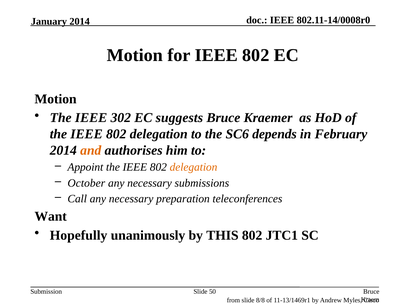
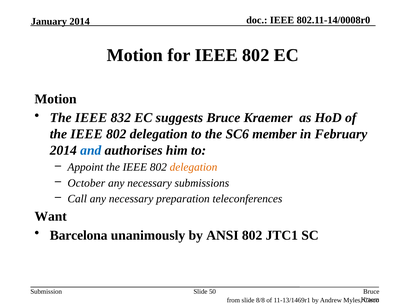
302: 302 -> 832 (121, 118)
depends: depends -> member (275, 134)
and colour: orange -> blue (91, 150)
Hopefully: Hopefully -> Barcelona (79, 236)
THIS: THIS -> ANSI (222, 236)
